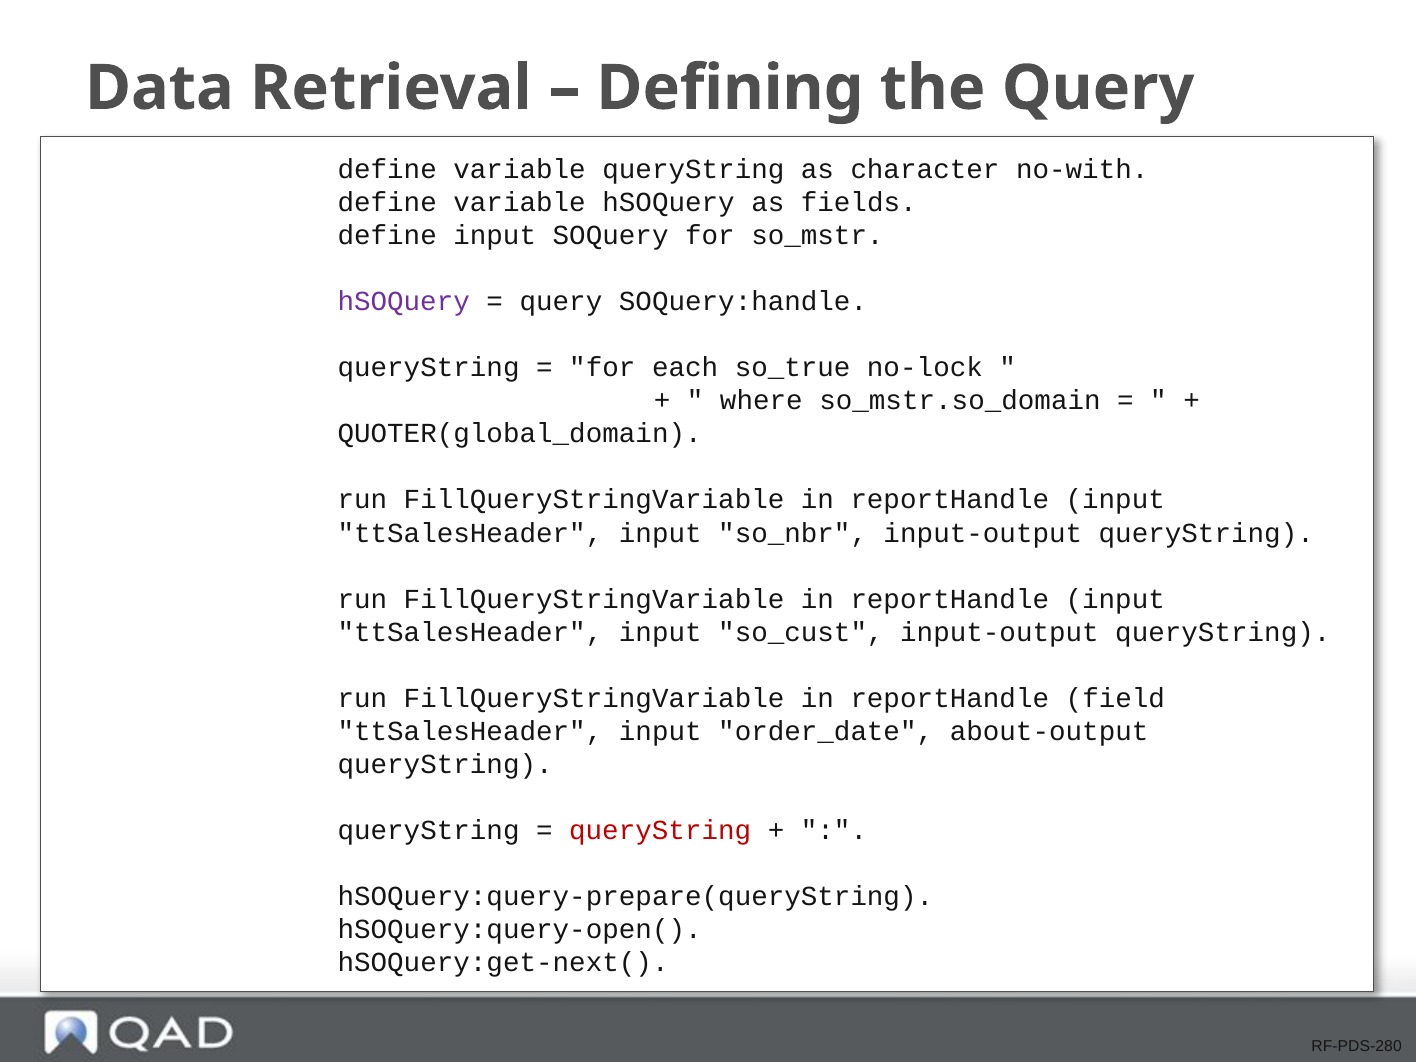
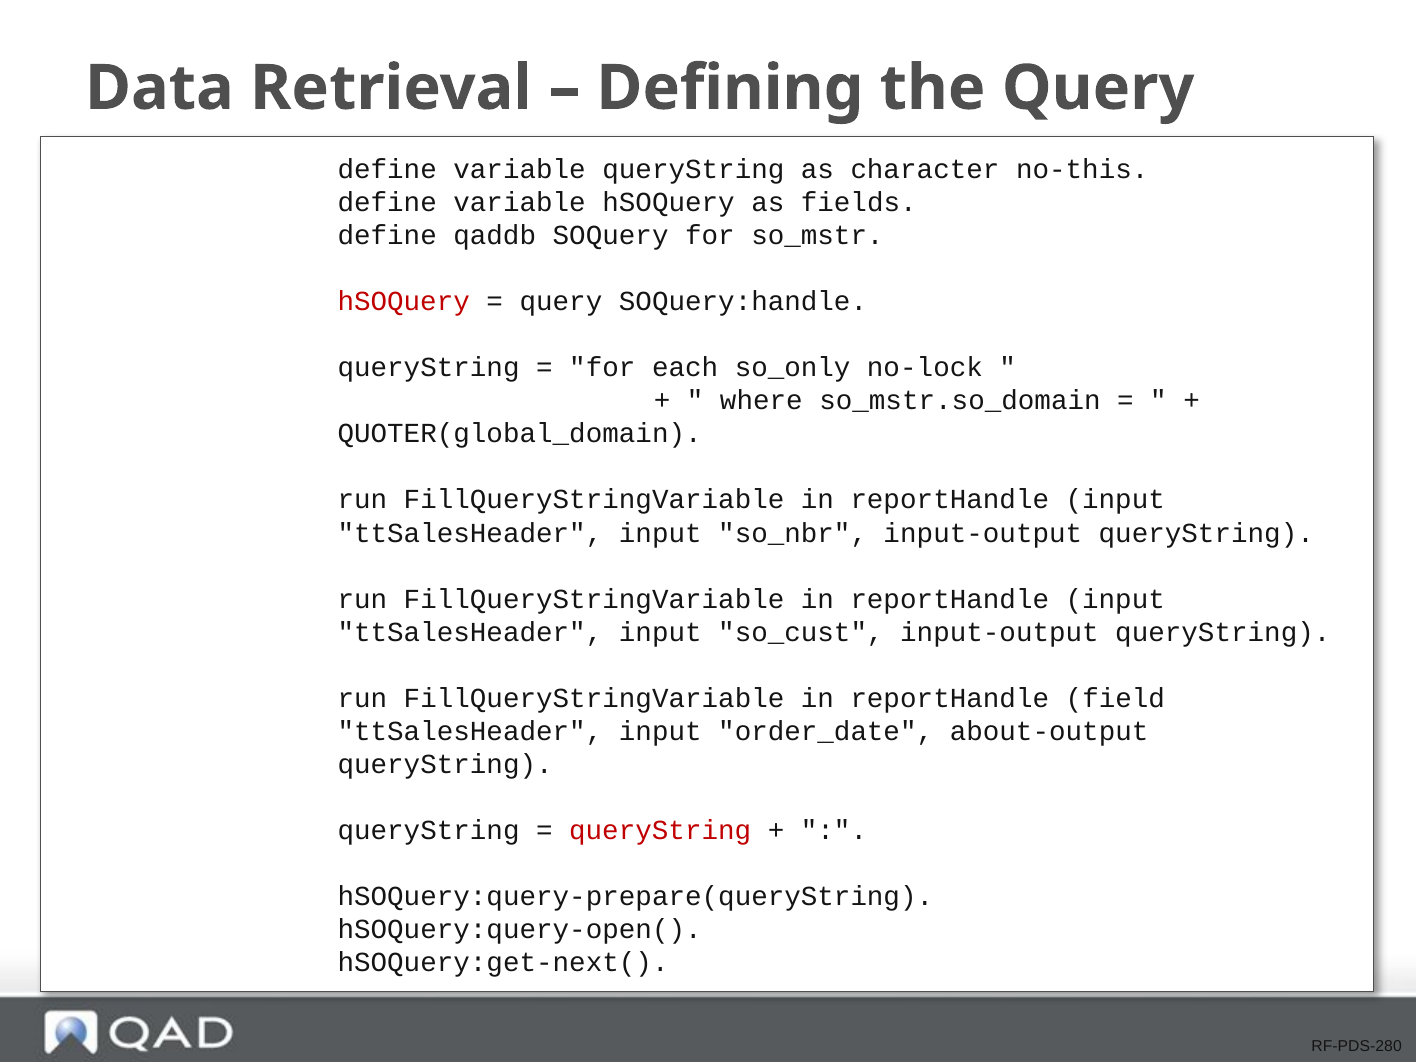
no-with: no-with -> no-this (1082, 169)
define input: input -> qaddb (495, 235)
hSOQuery colour: purple -> red (404, 302)
so_true: so_true -> so_only (793, 368)
